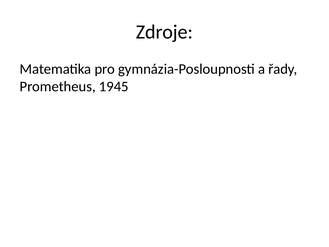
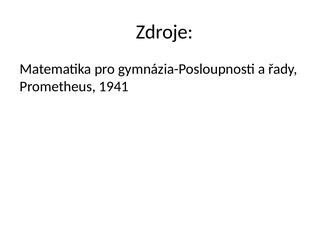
1945: 1945 -> 1941 (114, 87)
